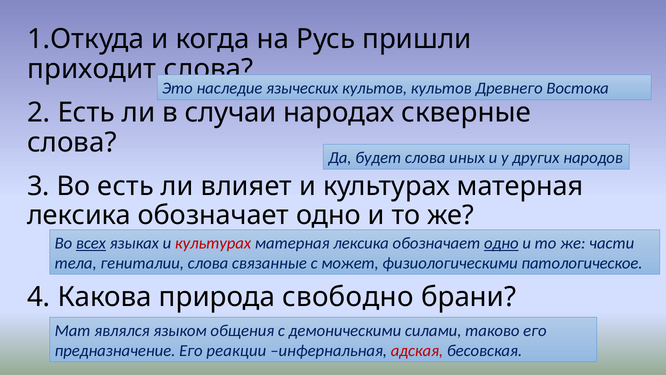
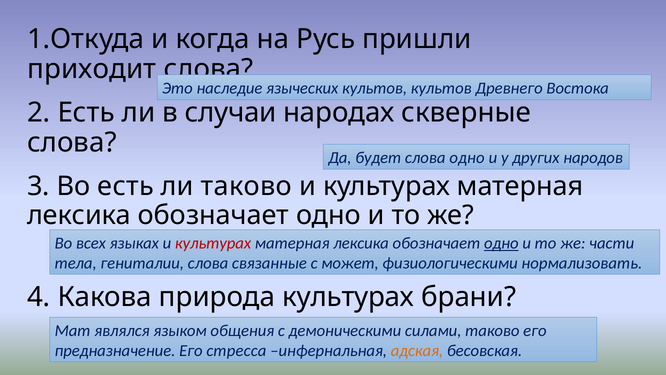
слова иных: иных -> одно (467, 158)
ли влияет: влияет -> таково (246, 186)
всех underline: present -> none (91, 243)
патологическое: патологическое -> нормализовать (582, 263)
природа свободно: свободно -> культурах (348, 297)
реакции: реакции -> стресса (236, 350)
адская colour: red -> orange (417, 350)
